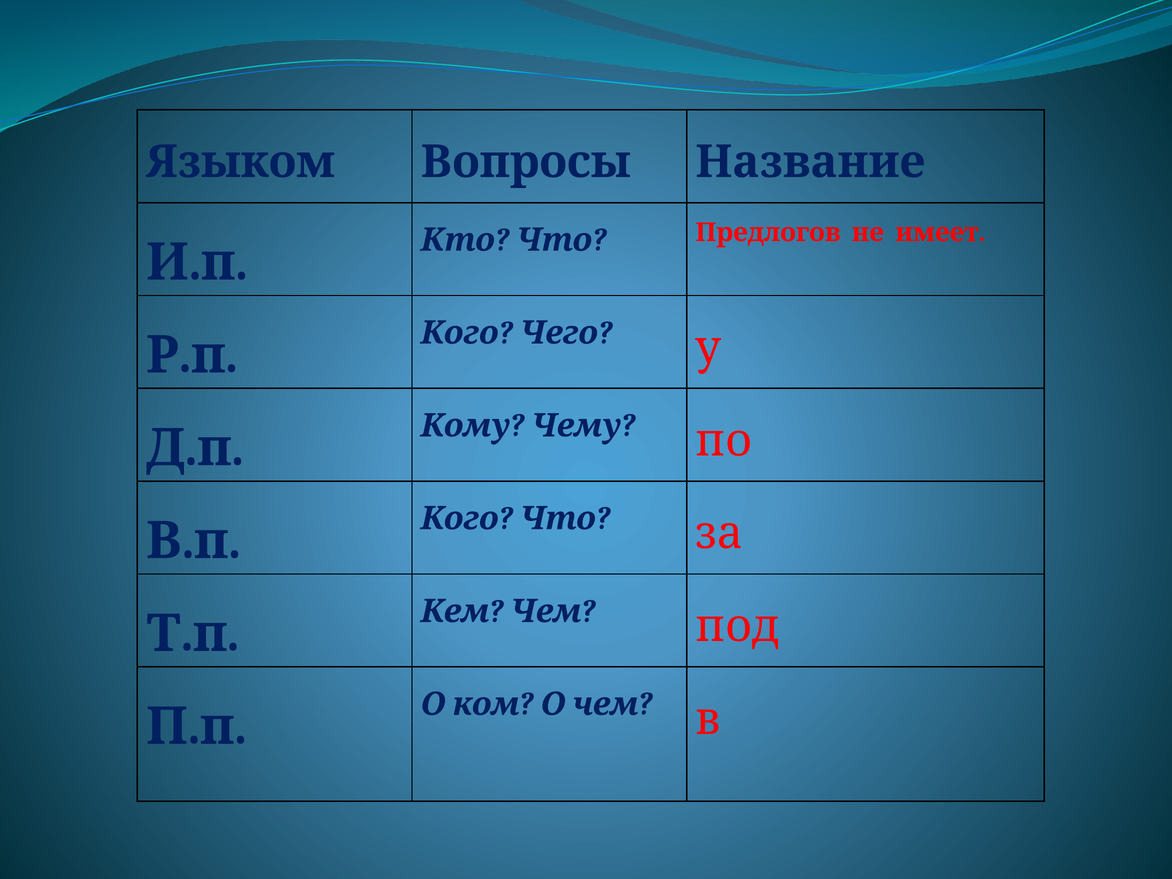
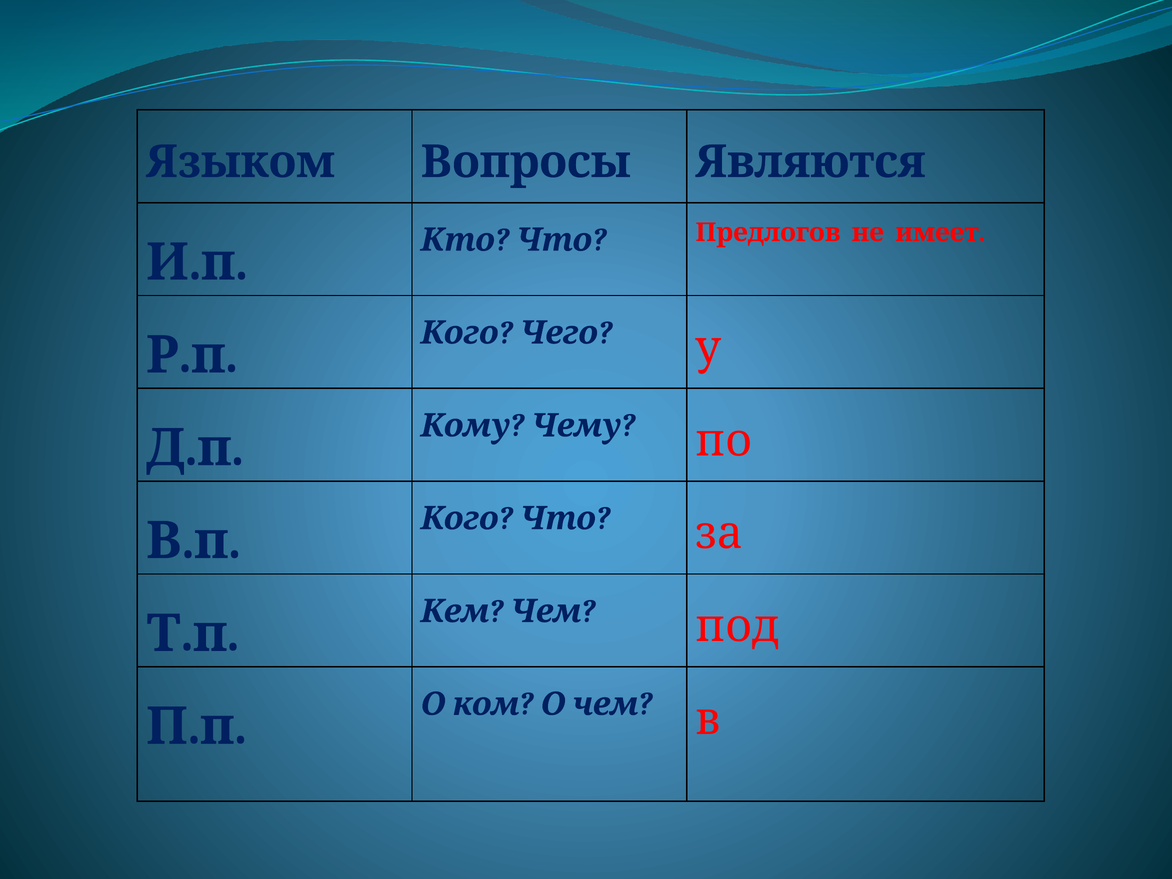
Название: Название -> Являются (811, 162)
